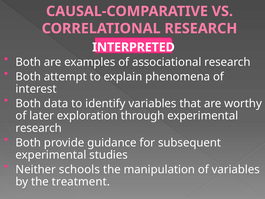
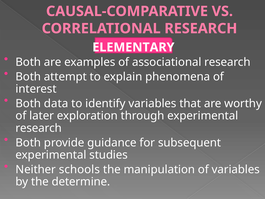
INTERPRETED: INTERPRETED -> ELEMENTARY (133, 47)
treatment: treatment -> determine (81, 182)
